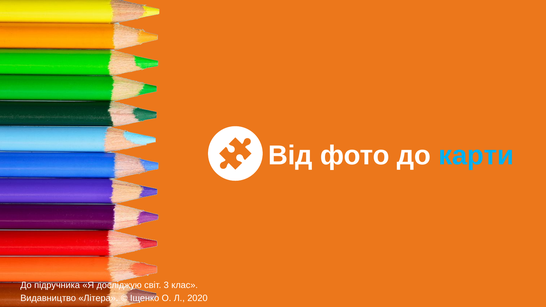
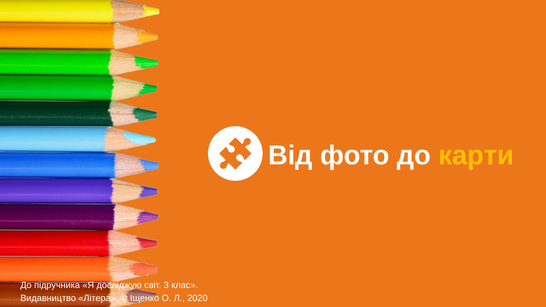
карти colour: light blue -> yellow (476, 155)
